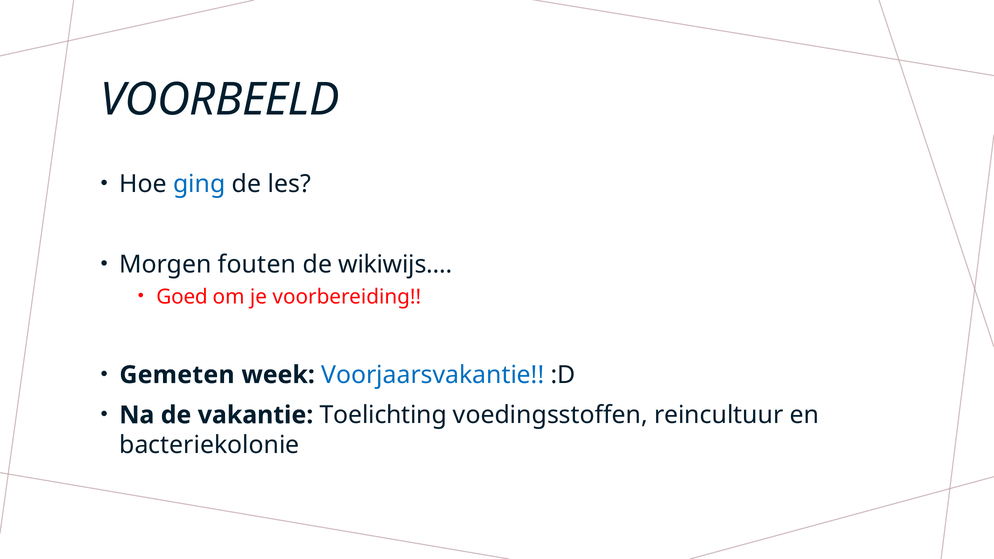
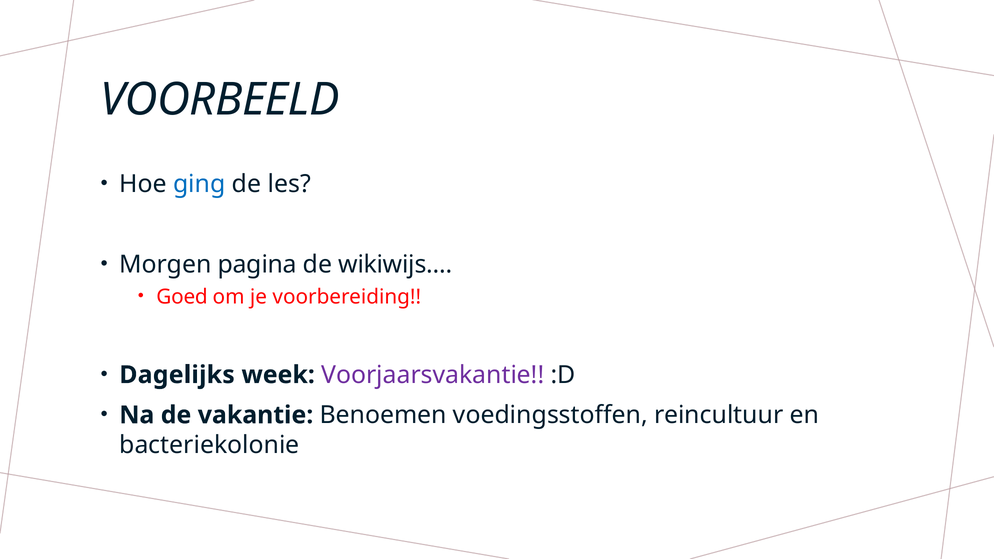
fouten: fouten -> pagina (257, 265)
Gemeten: Gemeten -> Dagelijks (177, 375)
Voorjaarsvakantie colour: blue -> purple (433, 375)
Toelichting: Toelichting -> Benoemen (383, 415)
